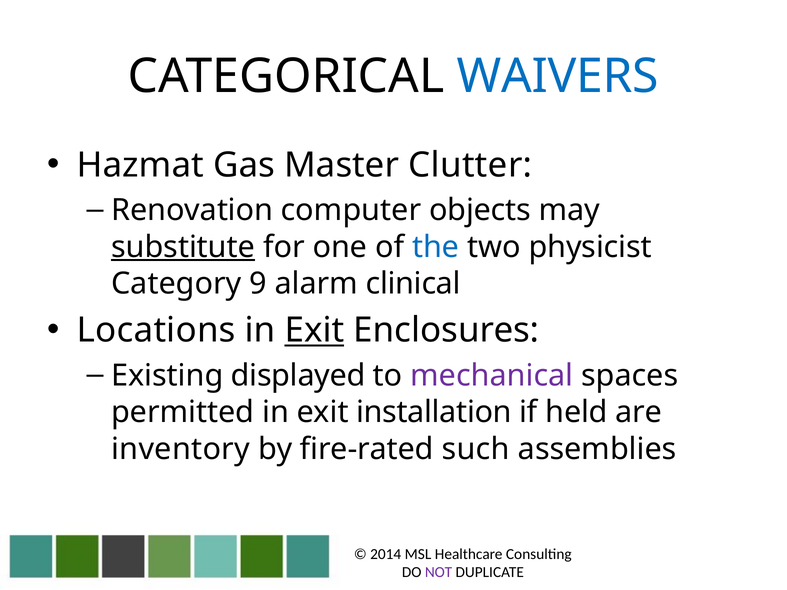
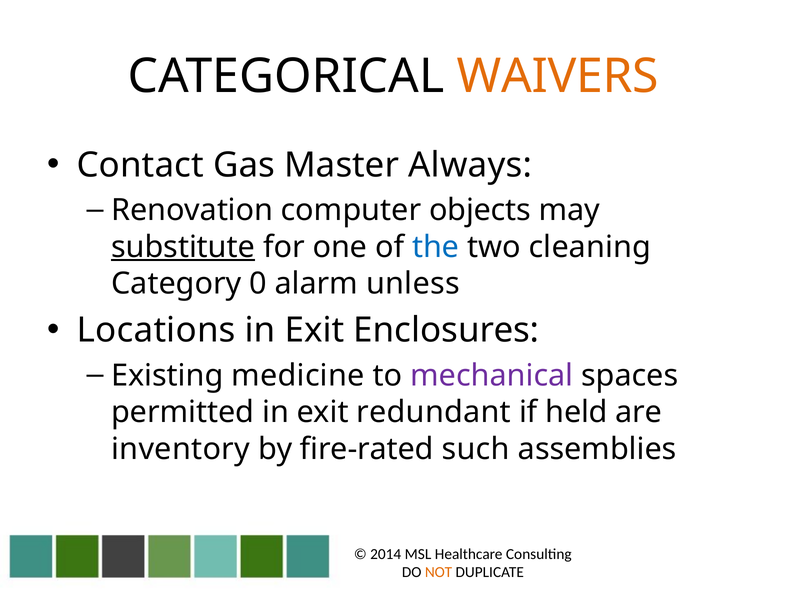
WAIVERS colour: blue -> orange (558, 76)
Hazmat: Hazmat -> Contact (140, 165)
Clutter: Clutter -> Always (470, 165)
physicist: physicist -> cleaning (590, 247)
9: 9 -> 0 (258, 284)
clinical: clinical -> unless (413, 284)
Exit underline: present -> none (314, 330)
displayed: displayed -> medicine (298, 376)
installation: installation -> redundant (434, 412)
NOT colour: purple -> orange (439, 573)
